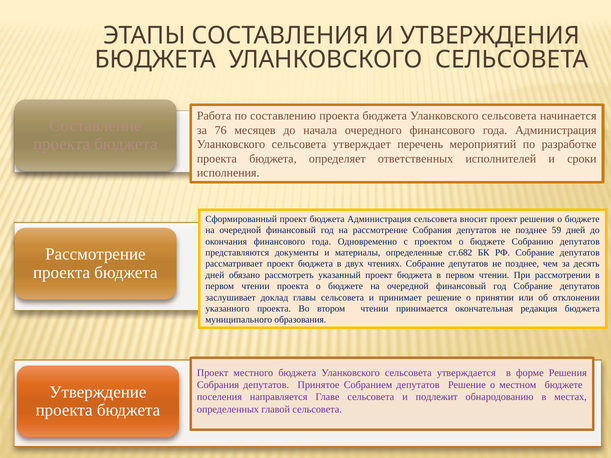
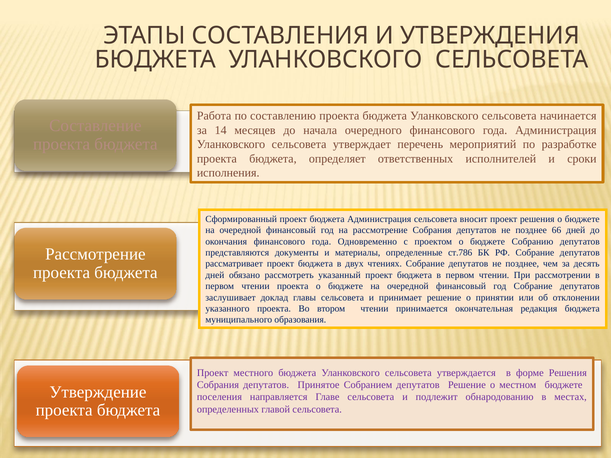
76: 76 -> 14 (221, 130)
59: 59 -> 66 (557, 230)
ст.682: ст.682 -> ст.786 (460, 253)
